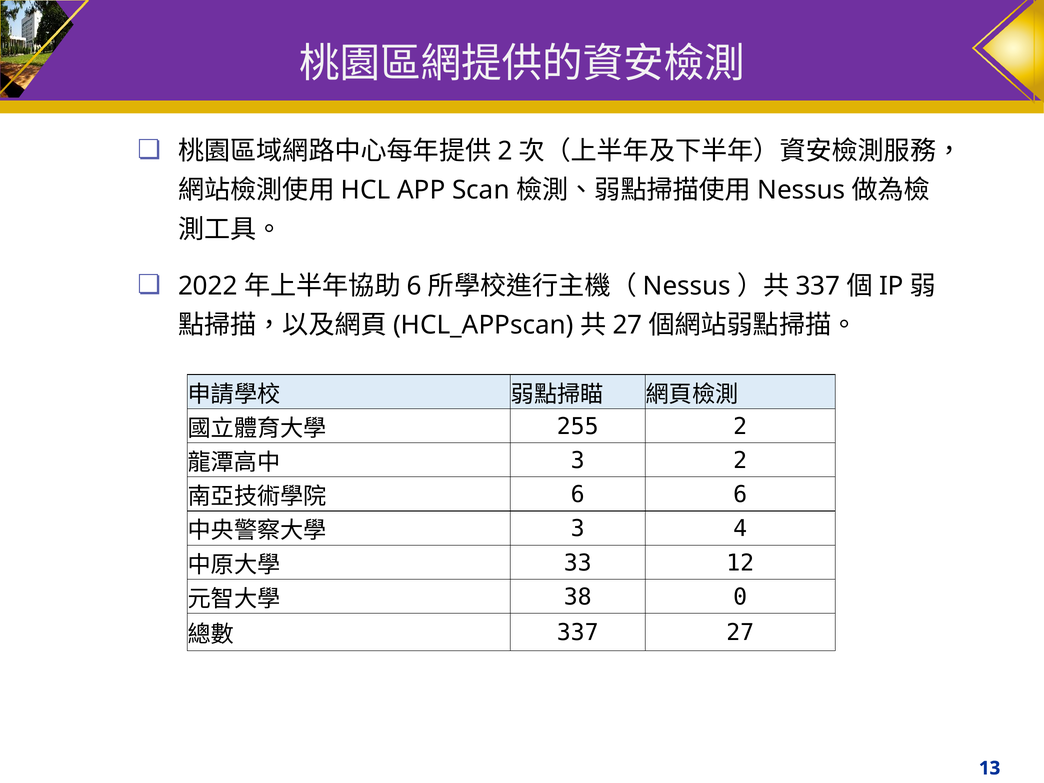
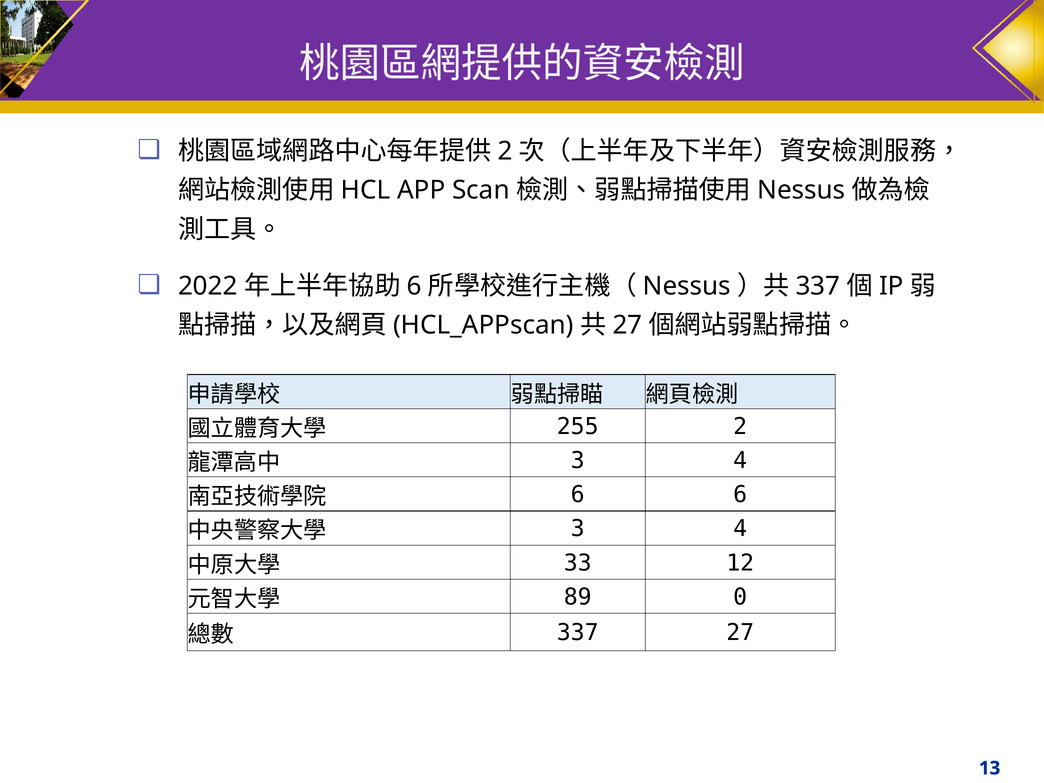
2: 2 -> 4 (740, 461)
38: 38 -> 89 (578, 597)
